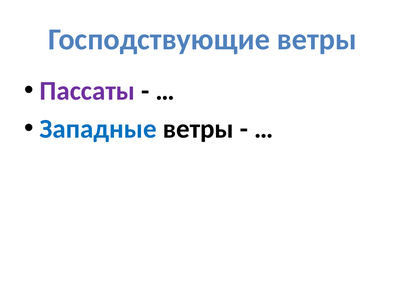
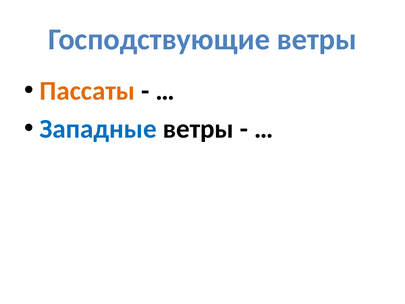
Пассаты colour: purple -> orange (87, 91)
